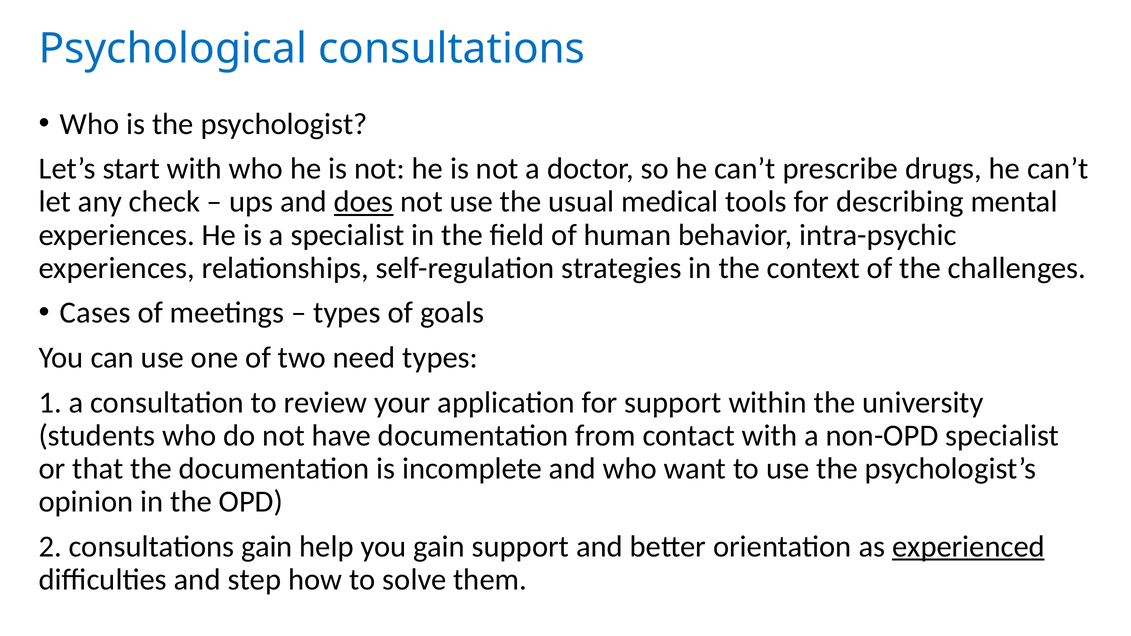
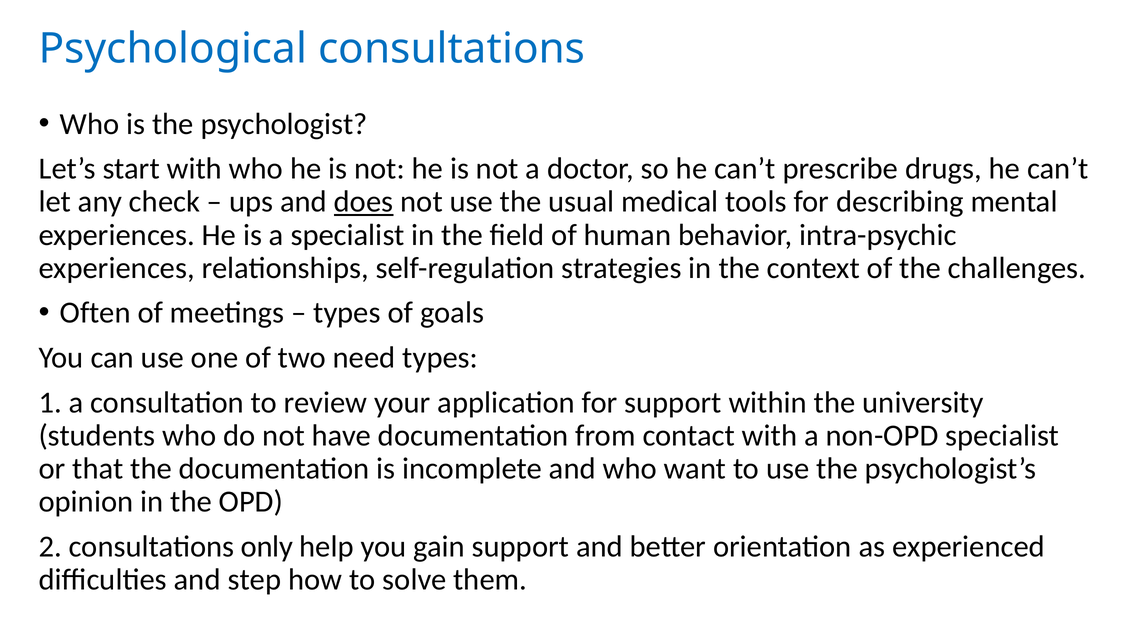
Cases: Cases -> Often (95, 313)
consultations gain: gain -> only (267, 547)
experienced underline: present -> none (968, 547)
